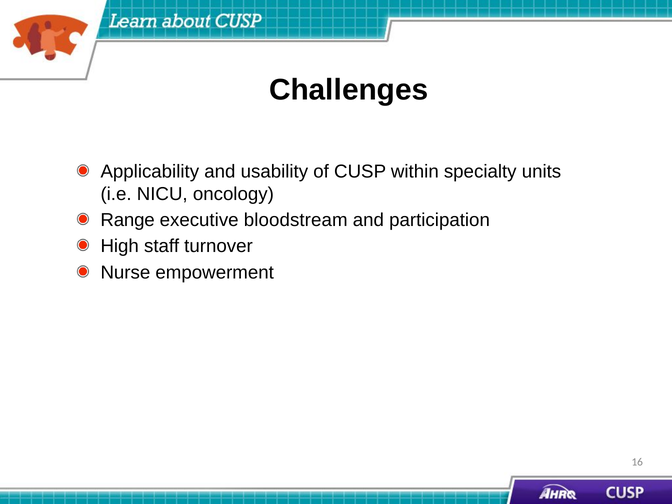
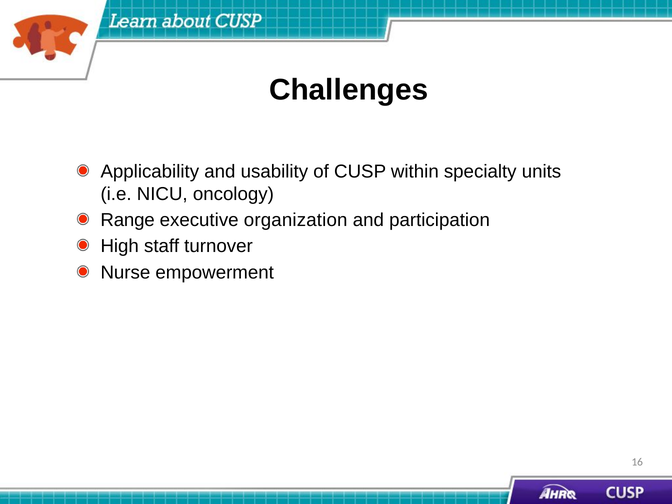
bloodstream: bloodstream -> organization (296, 220)
